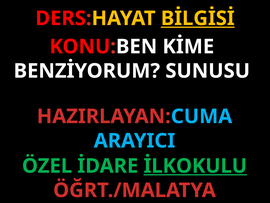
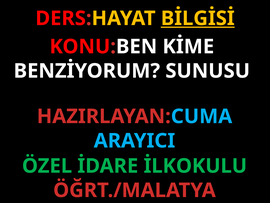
İLKOKULU underline: present -> none (195, 166)
